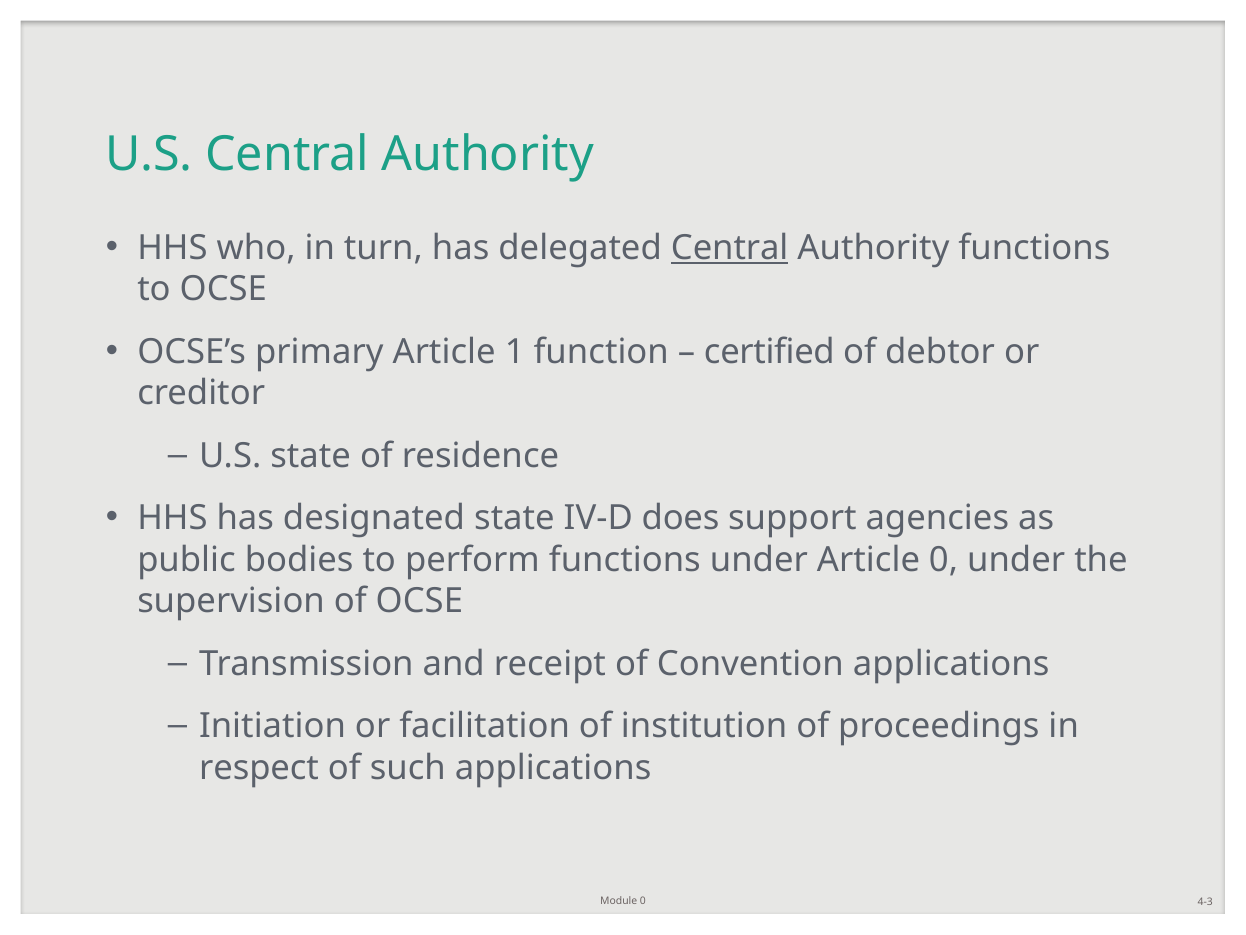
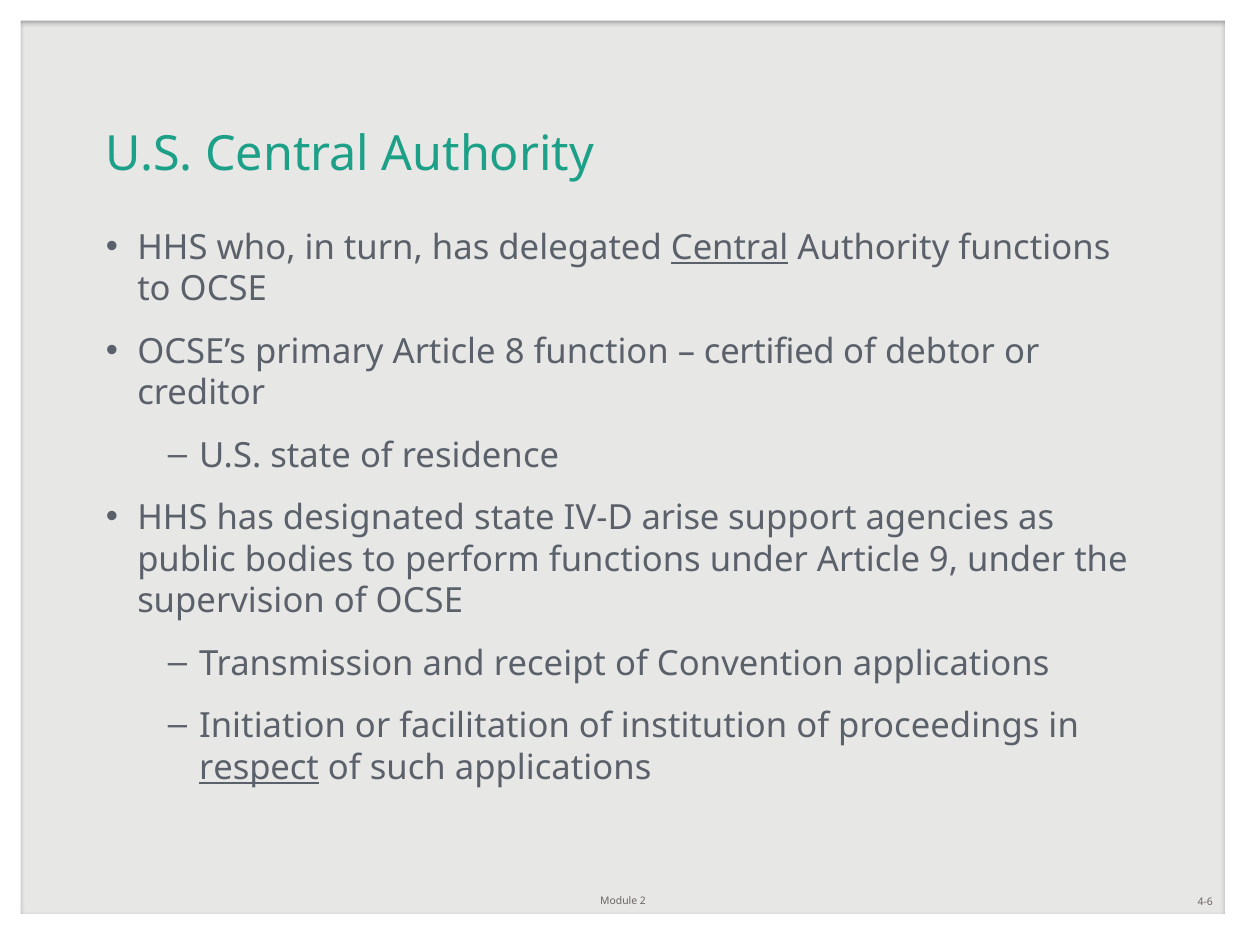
1: 1 -> 8 (515, 351)
does: does -> arise (681, 518)
Article 0: 0 -> 9 (944, 559)
respect underline: none -> present (259, 767)
Module 0: 0 -> 2 (643, 901)
4-3: 4-3 -> 4-6 (1205, 902)
